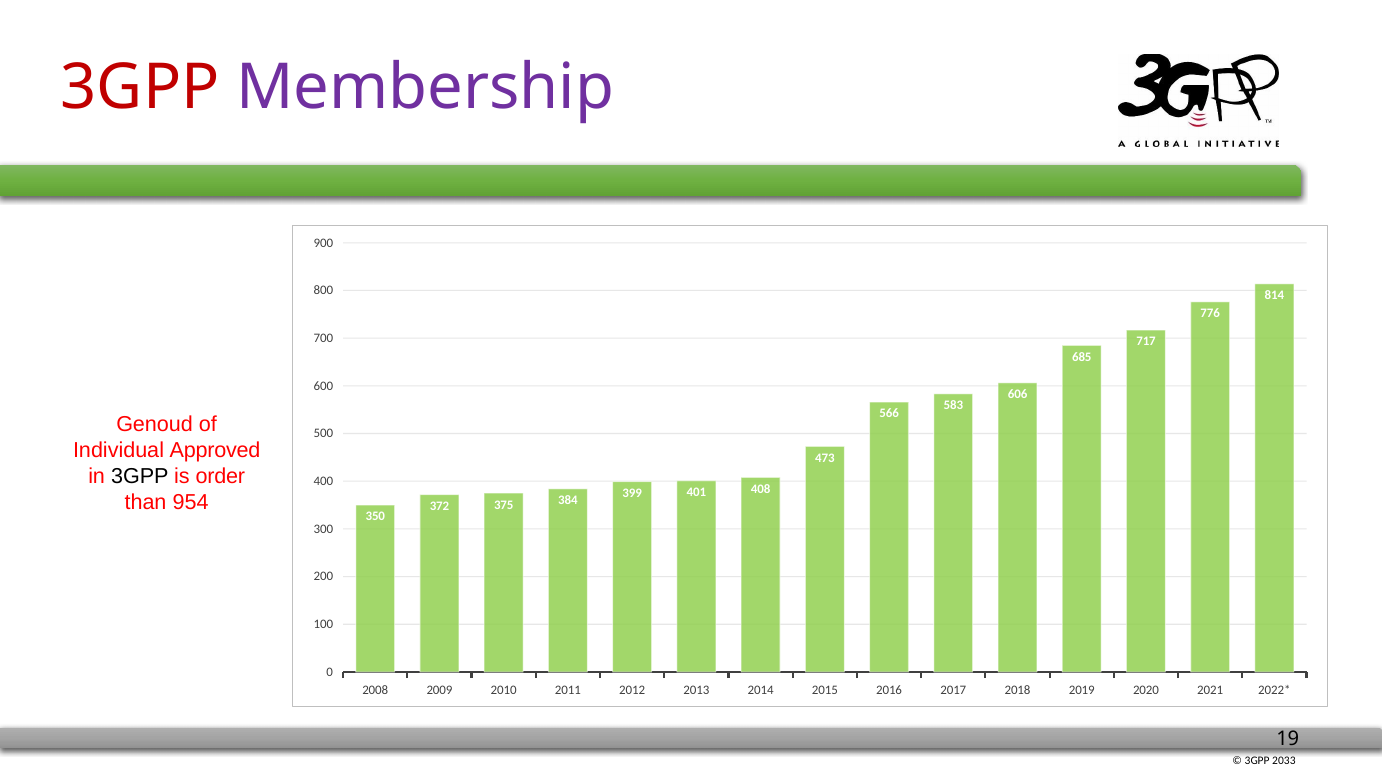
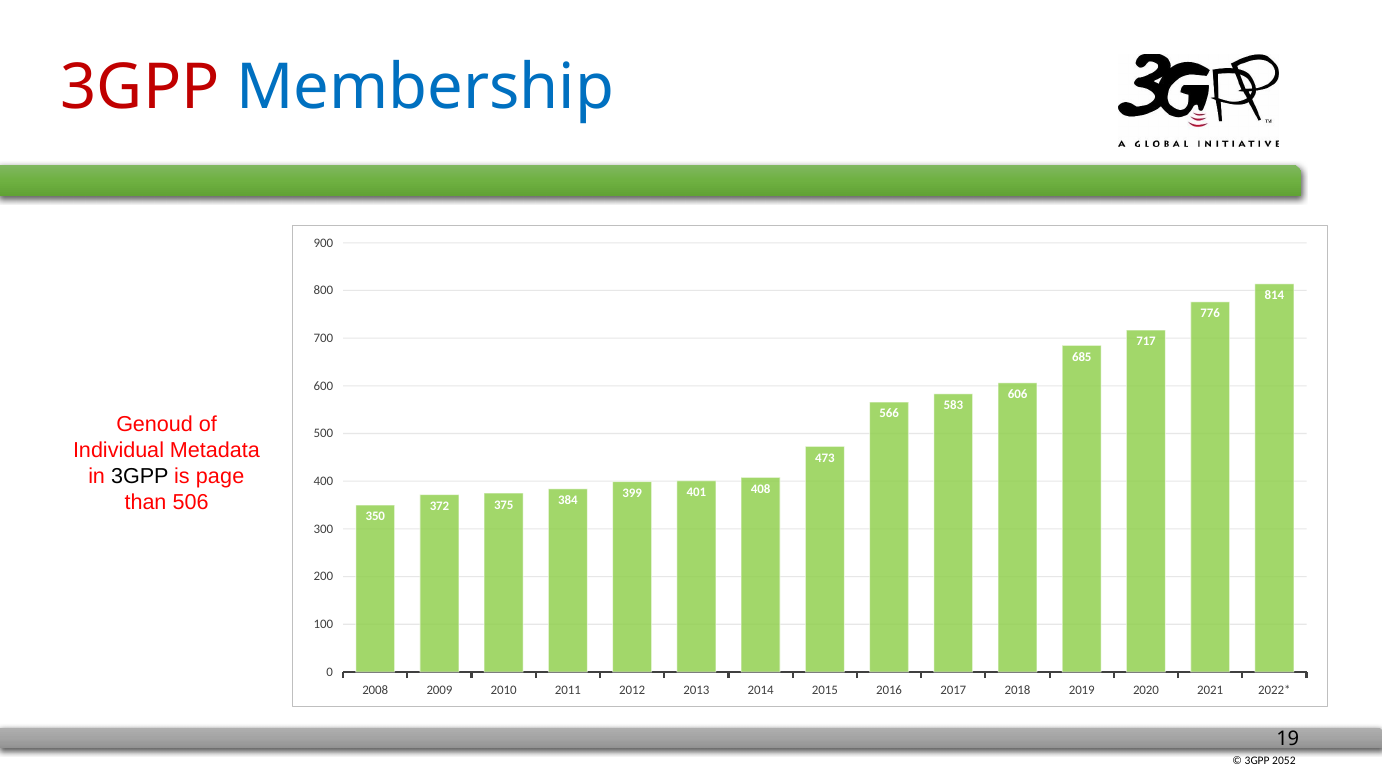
Membership colour: purple -> blue (425, 88)
Approved: Approved -> Metadata (215, 450)
order: order -> page (220, 476)
954: 954 -> 506 (191, 502)
2033: 2033 -> 2052 (1284, 760)
